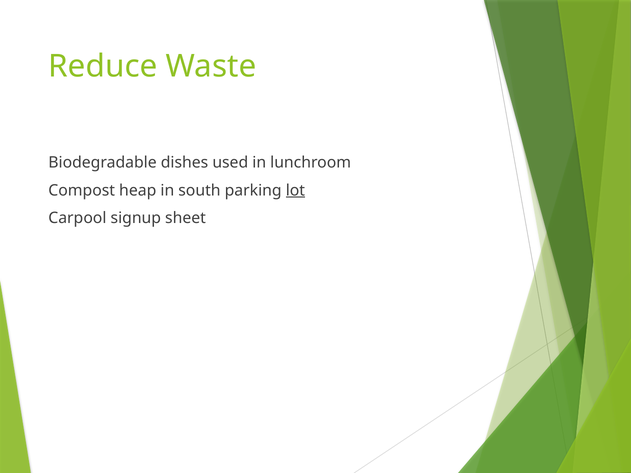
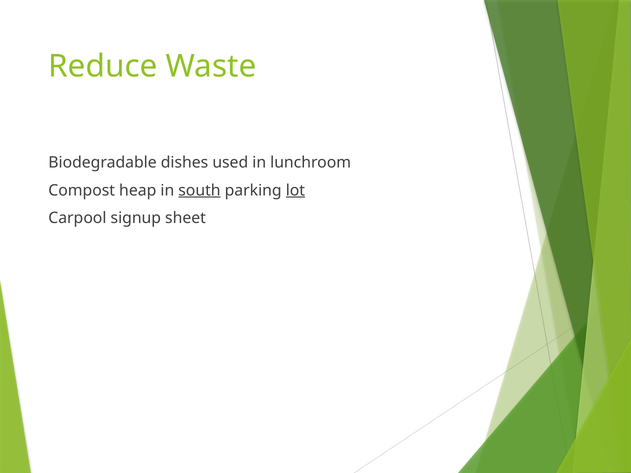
south underline: none -> present (199, 191)
